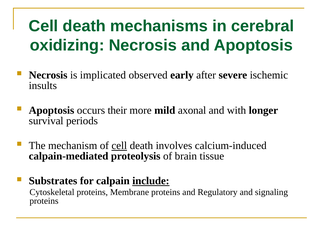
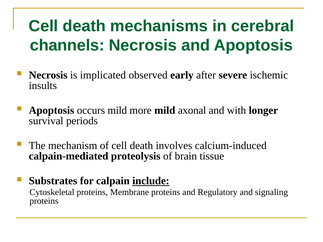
oxidizing: oxidizing -> channels (67, 45)
occurs their: their -> mild (117, 111)
cell underline: present -> none (119, 146)
